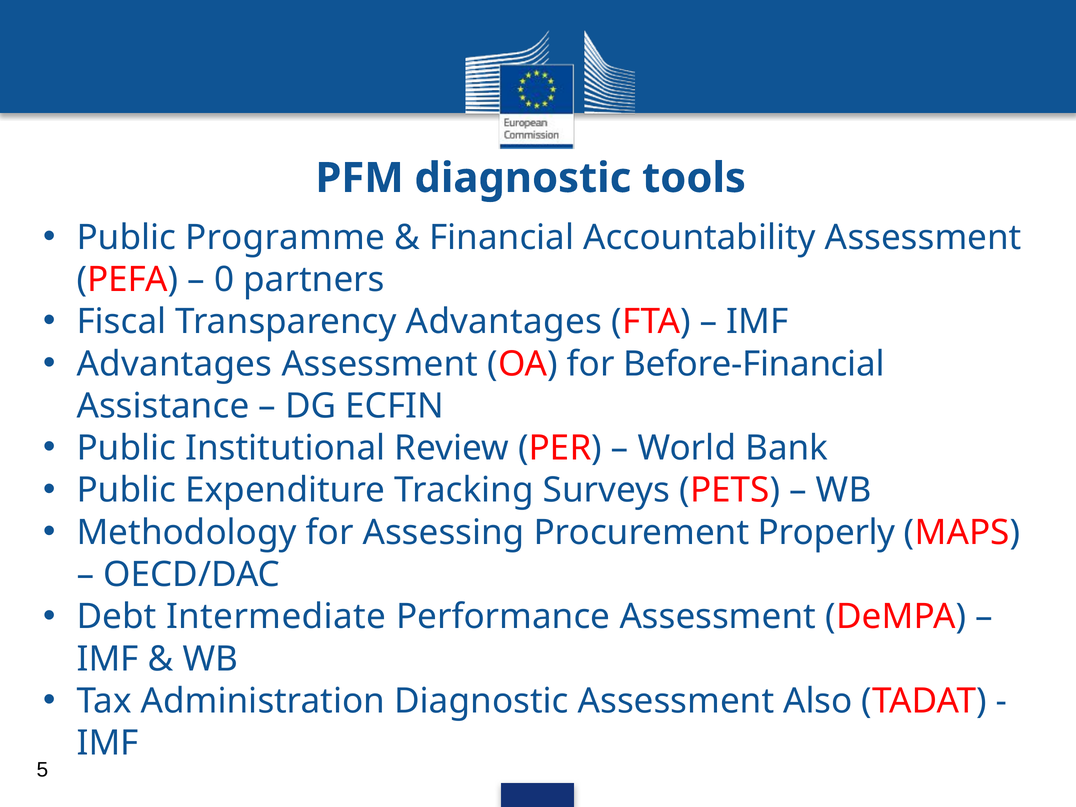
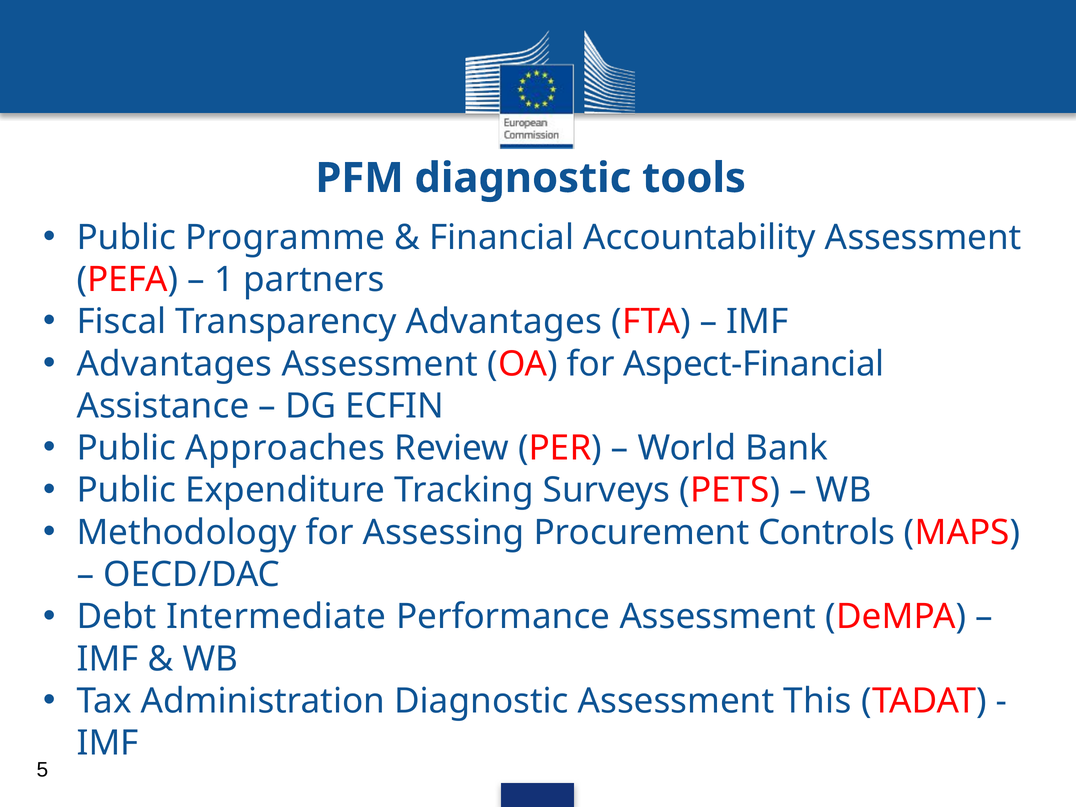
0: 0 -> 1 (224, 280)
Before-Financial: Before-Financial -> Aspect-Financial (754, 364)
Institutional: Institutional -> Approaches (285, 448)
Properly: Properly -> Controls (827, 533)
Also: Also -> This (818, 701)
